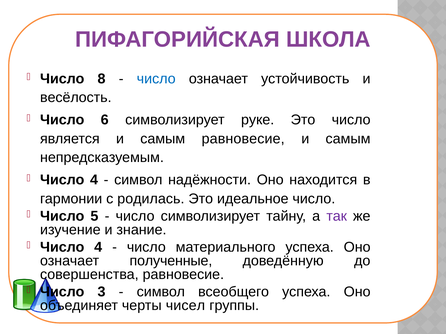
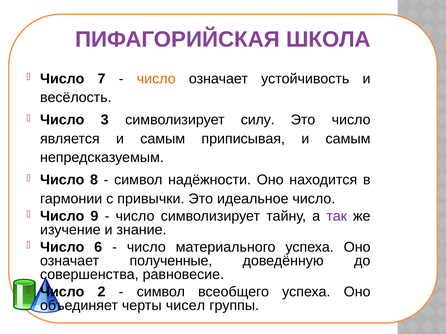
8: 8 -> 7 (101, 79)
число colour: blue -> orange (156, 79)
6: 6 -> 3 (105, 120)
руке: руке -> силу (258, 120)
самым равновесие: равновесие -> приписывая (243, 139)
4: 4 -> 8 (94, 180)
родилась: родилась -> привычки (151, 199)
5: 5 -> 9 (94, 217)
4: 4 -> 6 (98, 248)
3: 3 -> 2 (101, 292)
